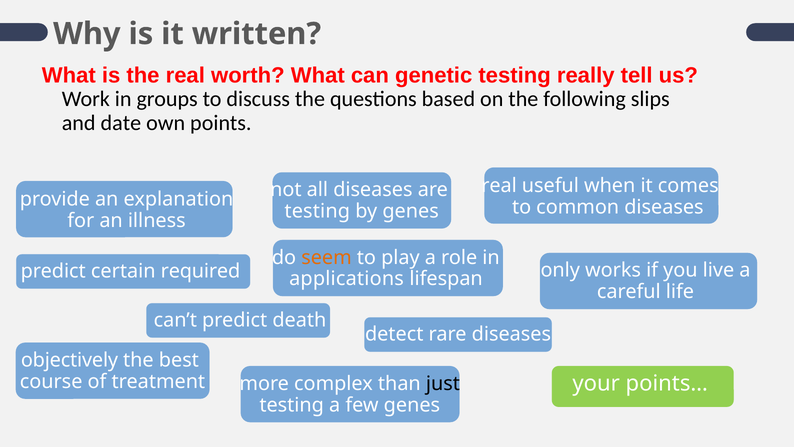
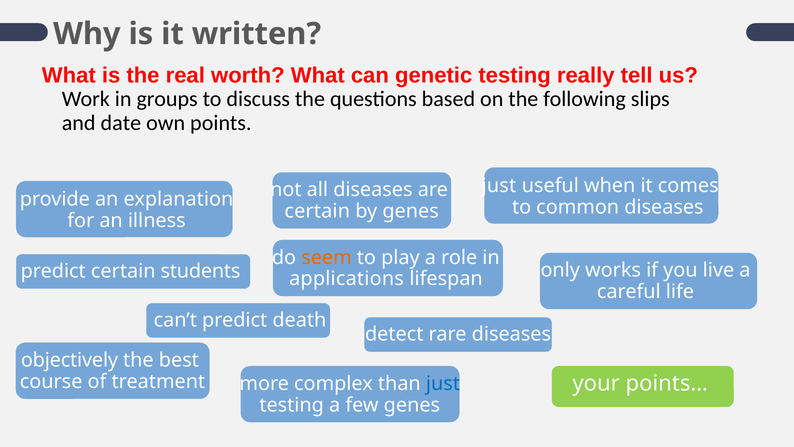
real: real -> just (499, 186)
testing: testing -> certain (317, 211)
required: required -> students (201, 271)
just colour: black -> blue (443, 383)
